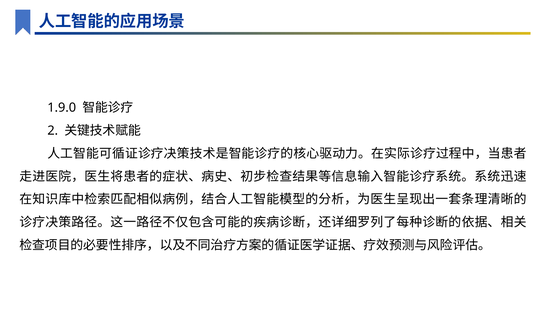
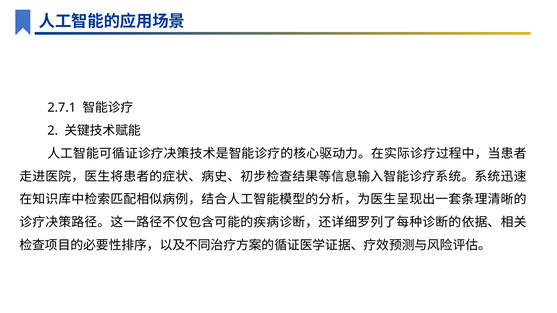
1.9.0: 1.9.0 -> 2.7.1 (62, 108)
